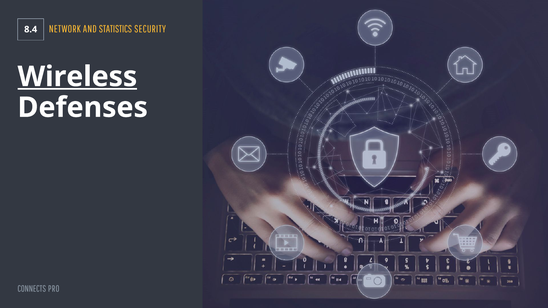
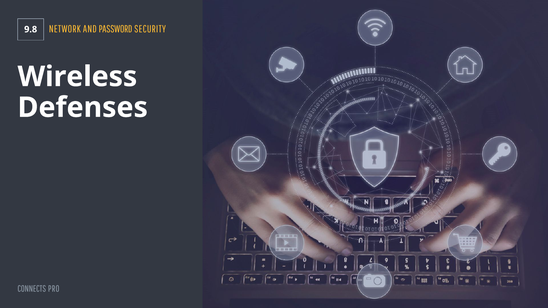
8.4: 8.4 -> 9.8 (31, 29)
STATISTICS: STATISTICS -> PASSWORD (115, 29)
Wireless underline: present -> none (77, 77)
